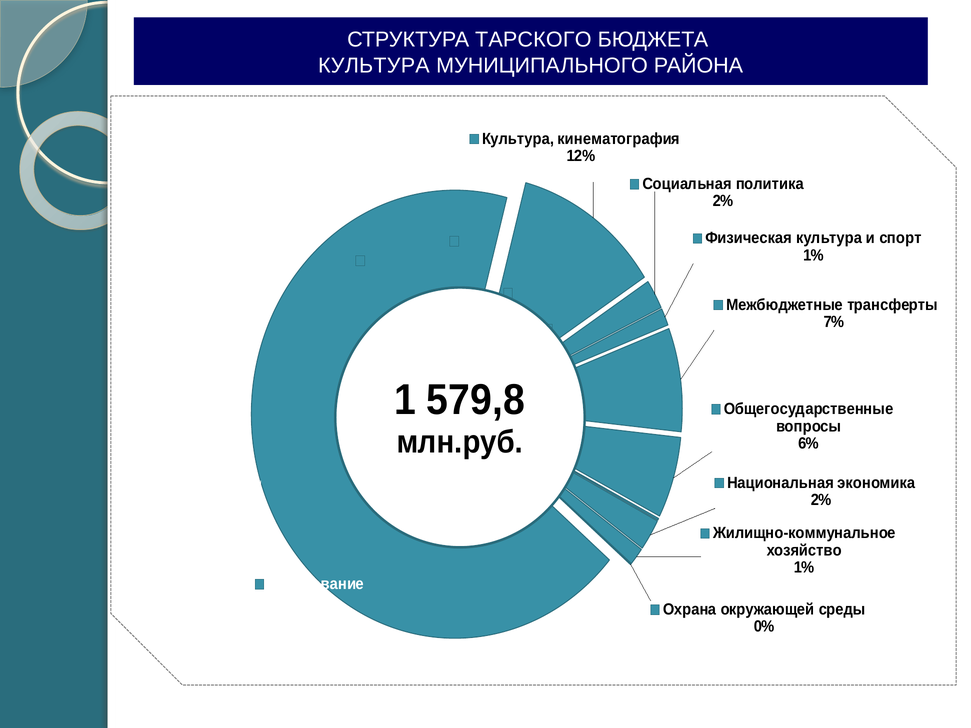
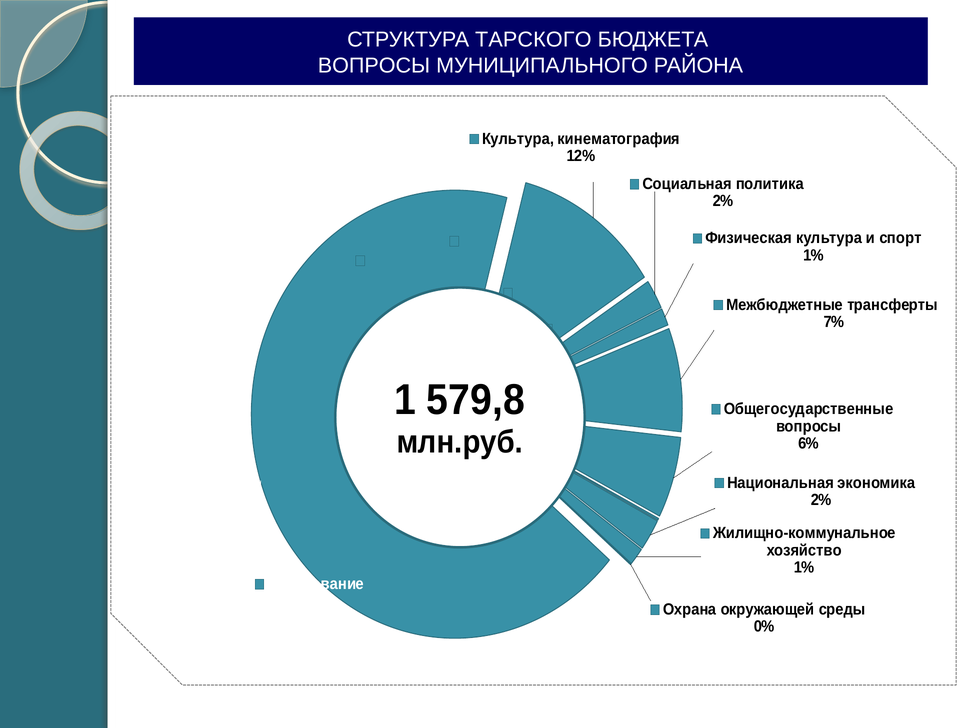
КУЛЬТУРА: КУЛЬТУРА -> ВОПРОСЫ (374, 66)
